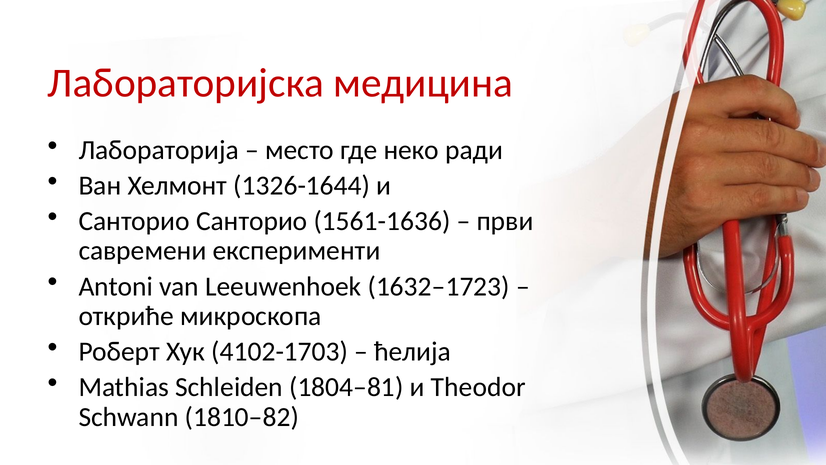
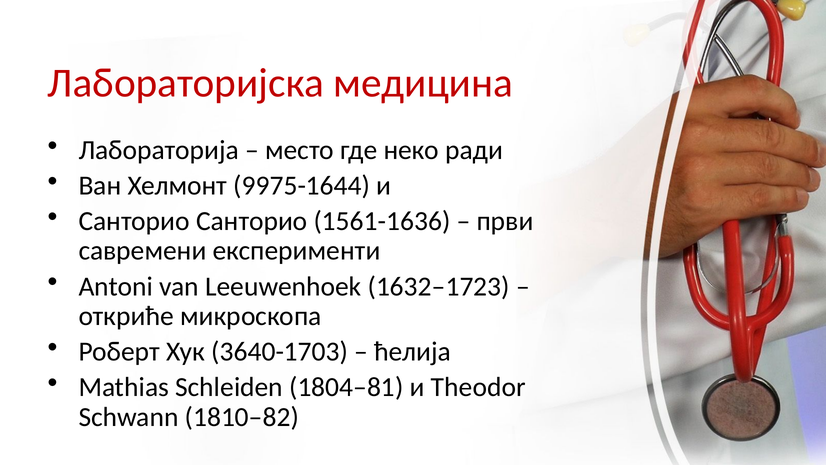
1326-1644: 1326-1644 -> 9975-1644 (302, 185)
4102-1703: 4102-1703 -> 3640-1703 (280, 351)
